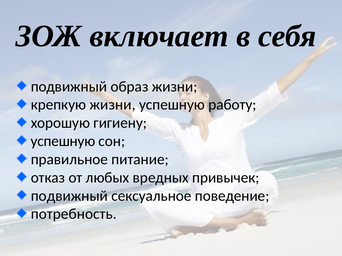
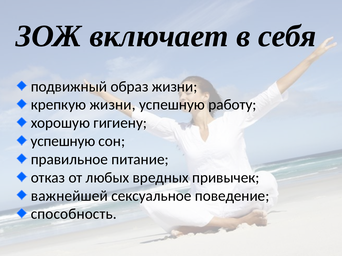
подвижный: подвижный -> важнейшей (69, 196)
потребность: потребность -> способность (74, 214)
